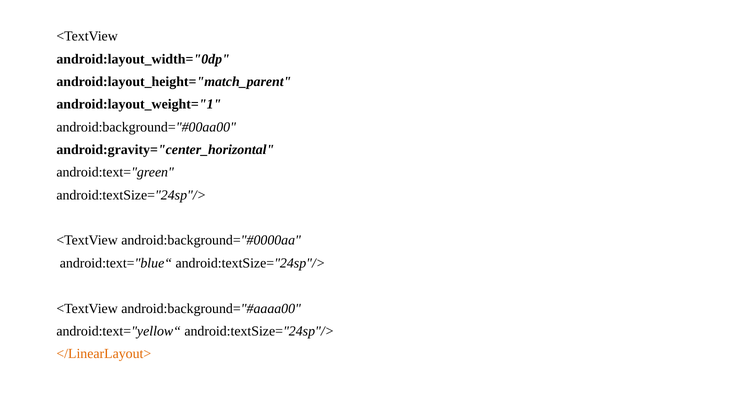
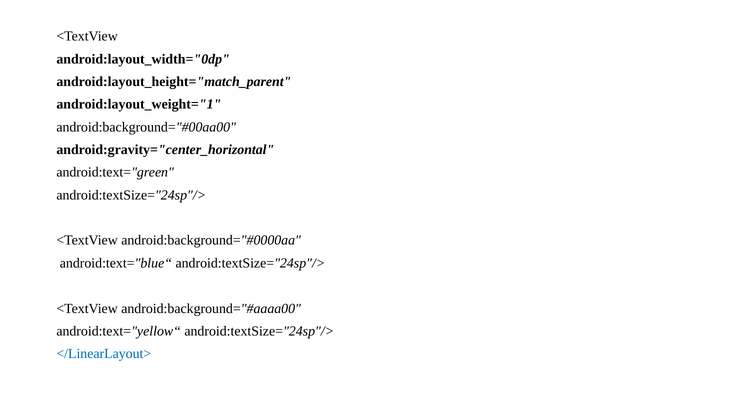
</LinearLayout> colour: orange -> blue (104, 354)
